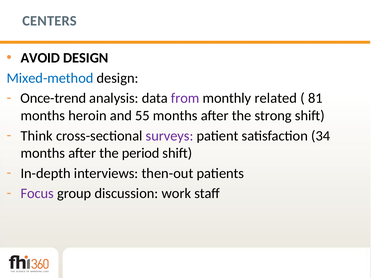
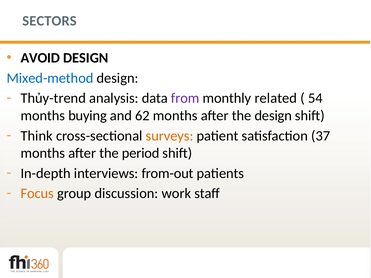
CENTERS: CENTERS -> SECTORS (50, 21)
Once-trend: Once-trend -> Thủy-trend (53, 98)
81: 81 -> 54 (315, 98)
heroin: heroin -> buying (88, 116)
55: 55 -> 62 (142, 116)
the strong: strong -> design (273, 116)
surveys colour: purple -> orange (170, 136)
34: 34 -> 37 (321, 136)
then-out: then-out -> from-out (168, 173)
Focus colour: purple -> orange (37, 194)
